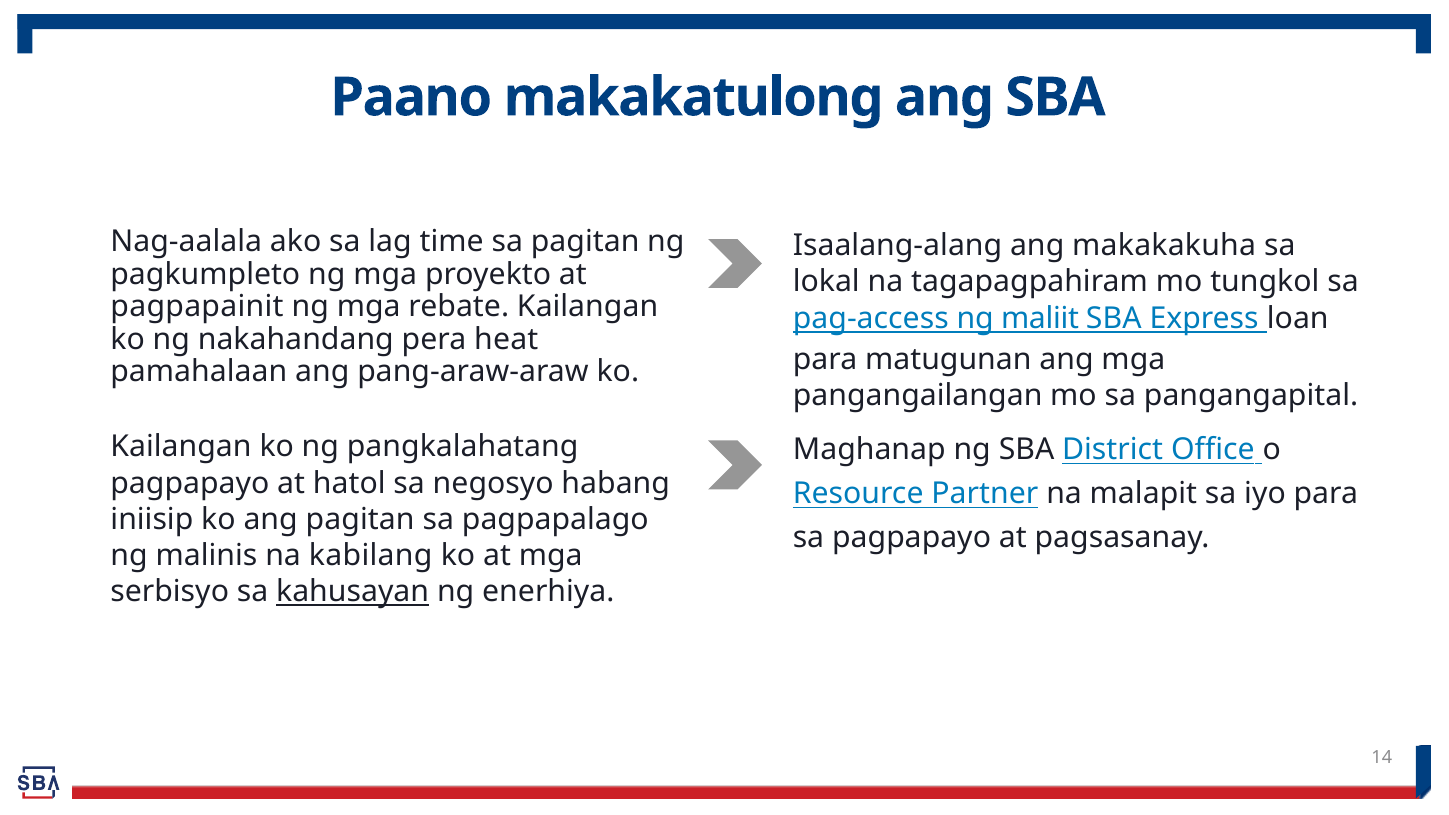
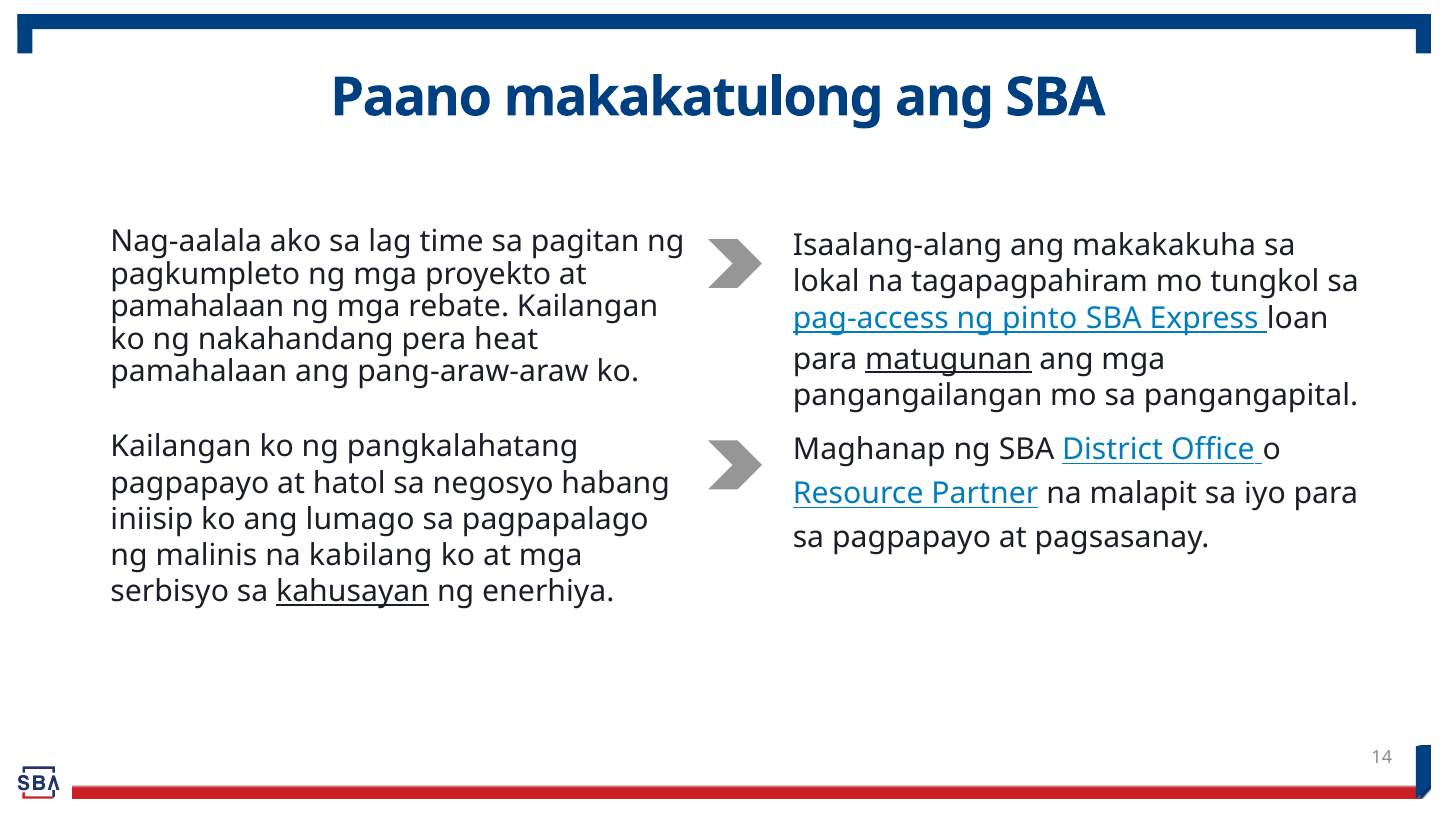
pagpapainit: pagpapainit -> pamahalaan (197, 307)
maliit: maliit -> pinto (1040, 318)
matugunan underline: none -> present (948, 359)
ang pagitan: pagitan -> lumago (360, 519)
